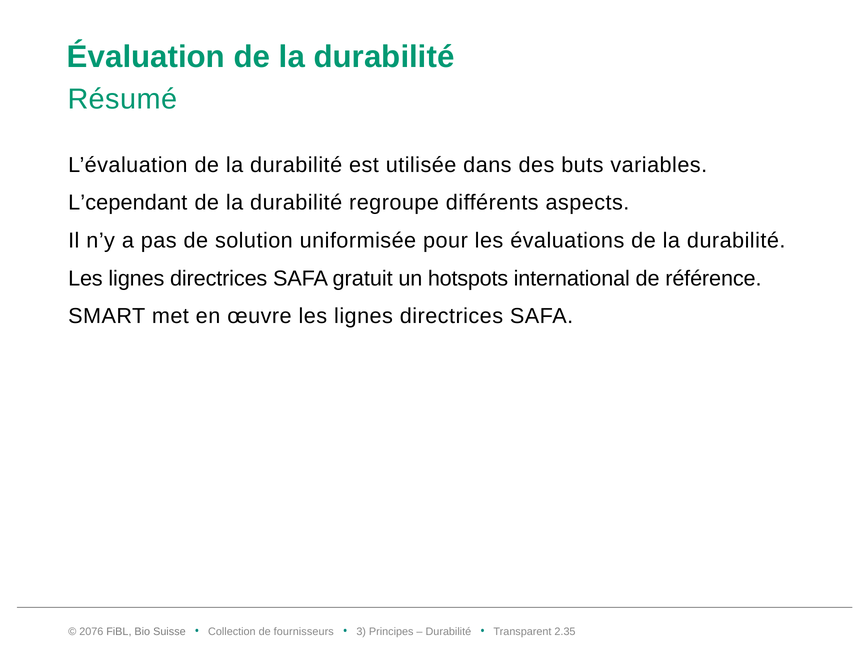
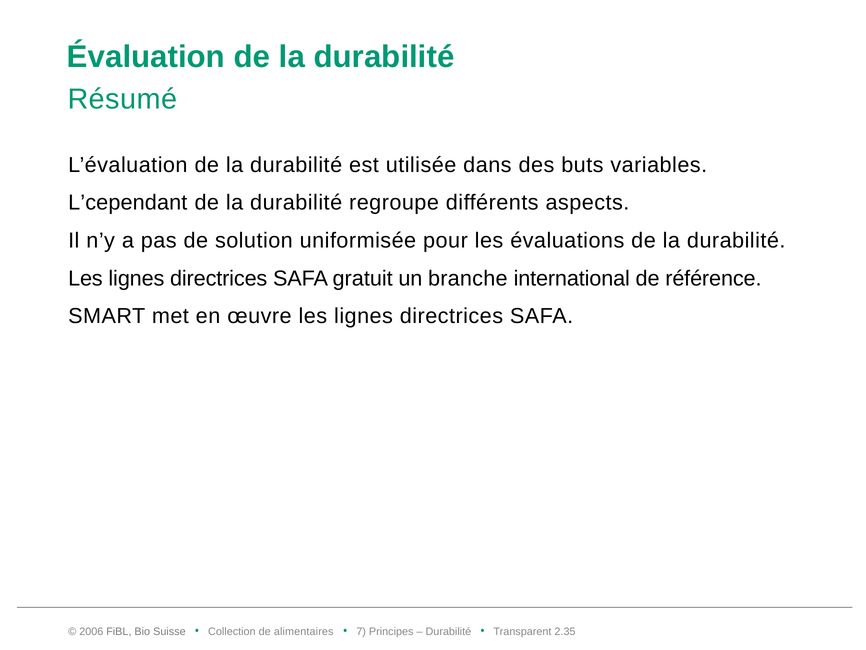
hotspots: hotspots -> branche (468, 278)
2076: 2076 -> 2006 (91, 631)
fournisseurs: fournisseurs -> alimentaires (304, 631)
3: 3 -> 7 (361, 631)
